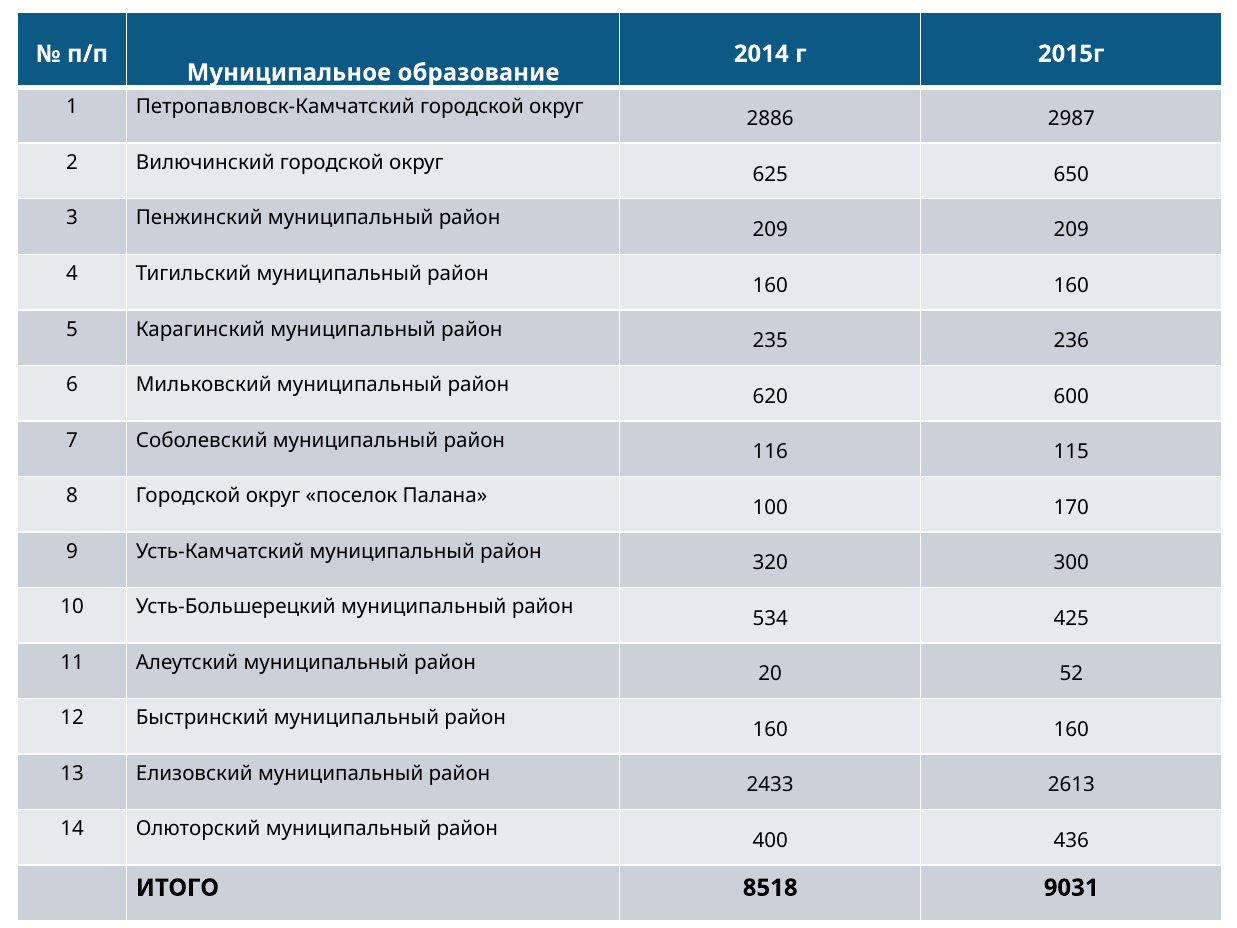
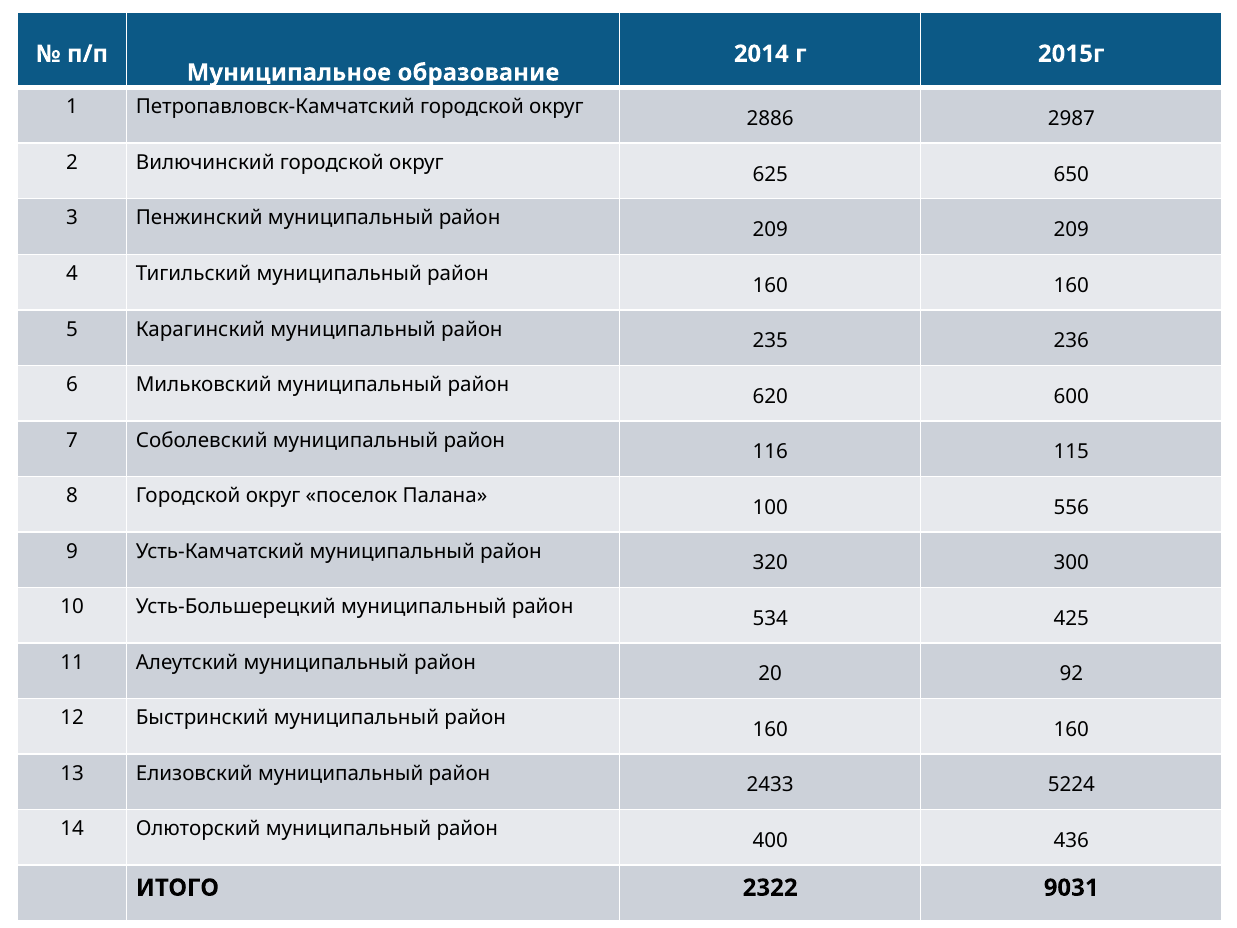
170: 170 -> 556 (1071, 507)
52: 52 -> 92 (1071, 674)
2613: 2613 -> 5224 (1071, 785)
8518: 8518 -> 2322 (770, 888)
